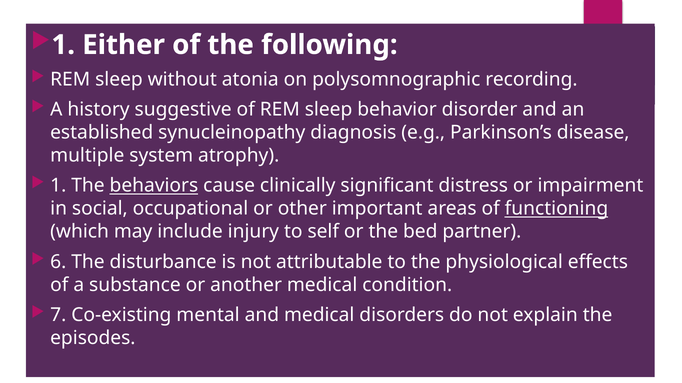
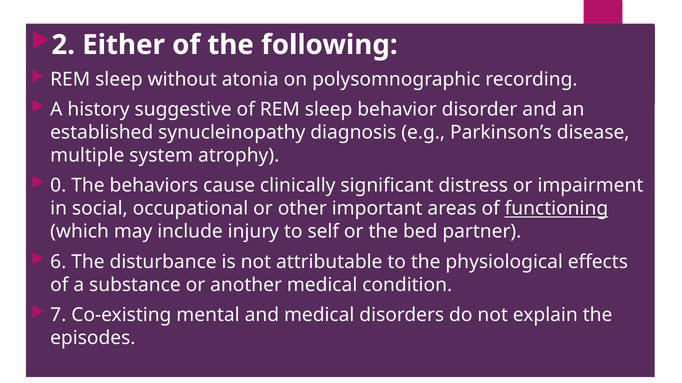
1: 1 -> 2 (63, 45)
1: 1 -> 0 (58, 186)
behaviors underline: present -> none (154, 186)
